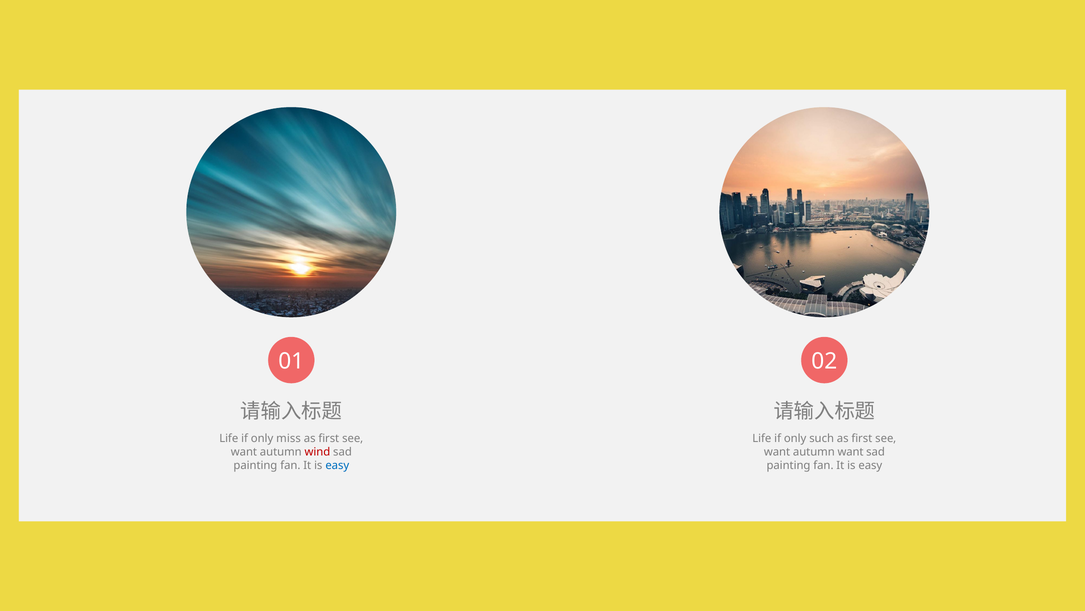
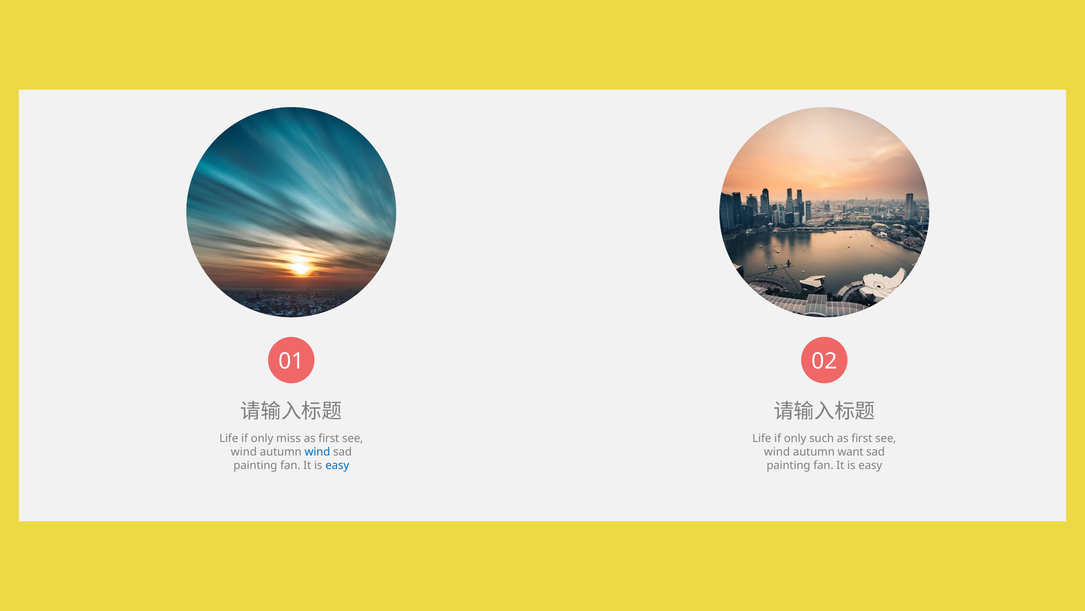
want: want -> wind (244, 452)
wind colour: red -> blue (317, 452)
want: want -> wind (777, 452)
